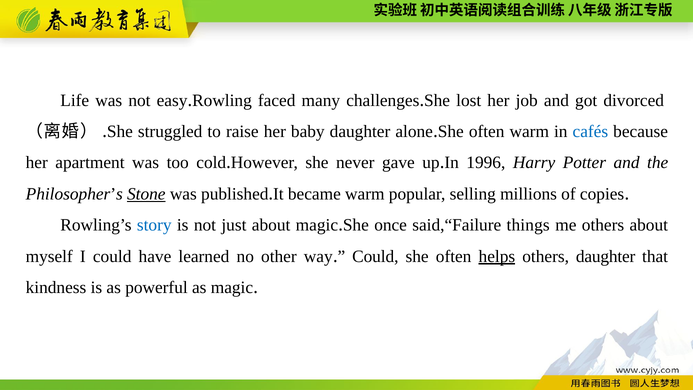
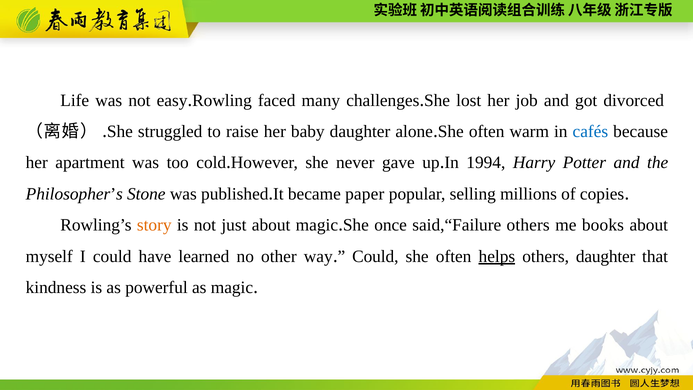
1996: 1996 -> 1994 (486, 163)
Stone underline: present -> none (146, 194)
became warm: warm -> paper (365, 194)
story colour: blue -> orange (154, 225)
said,“Failure things: things -> others (528, 225)
me others: others -> books (603, 225)
